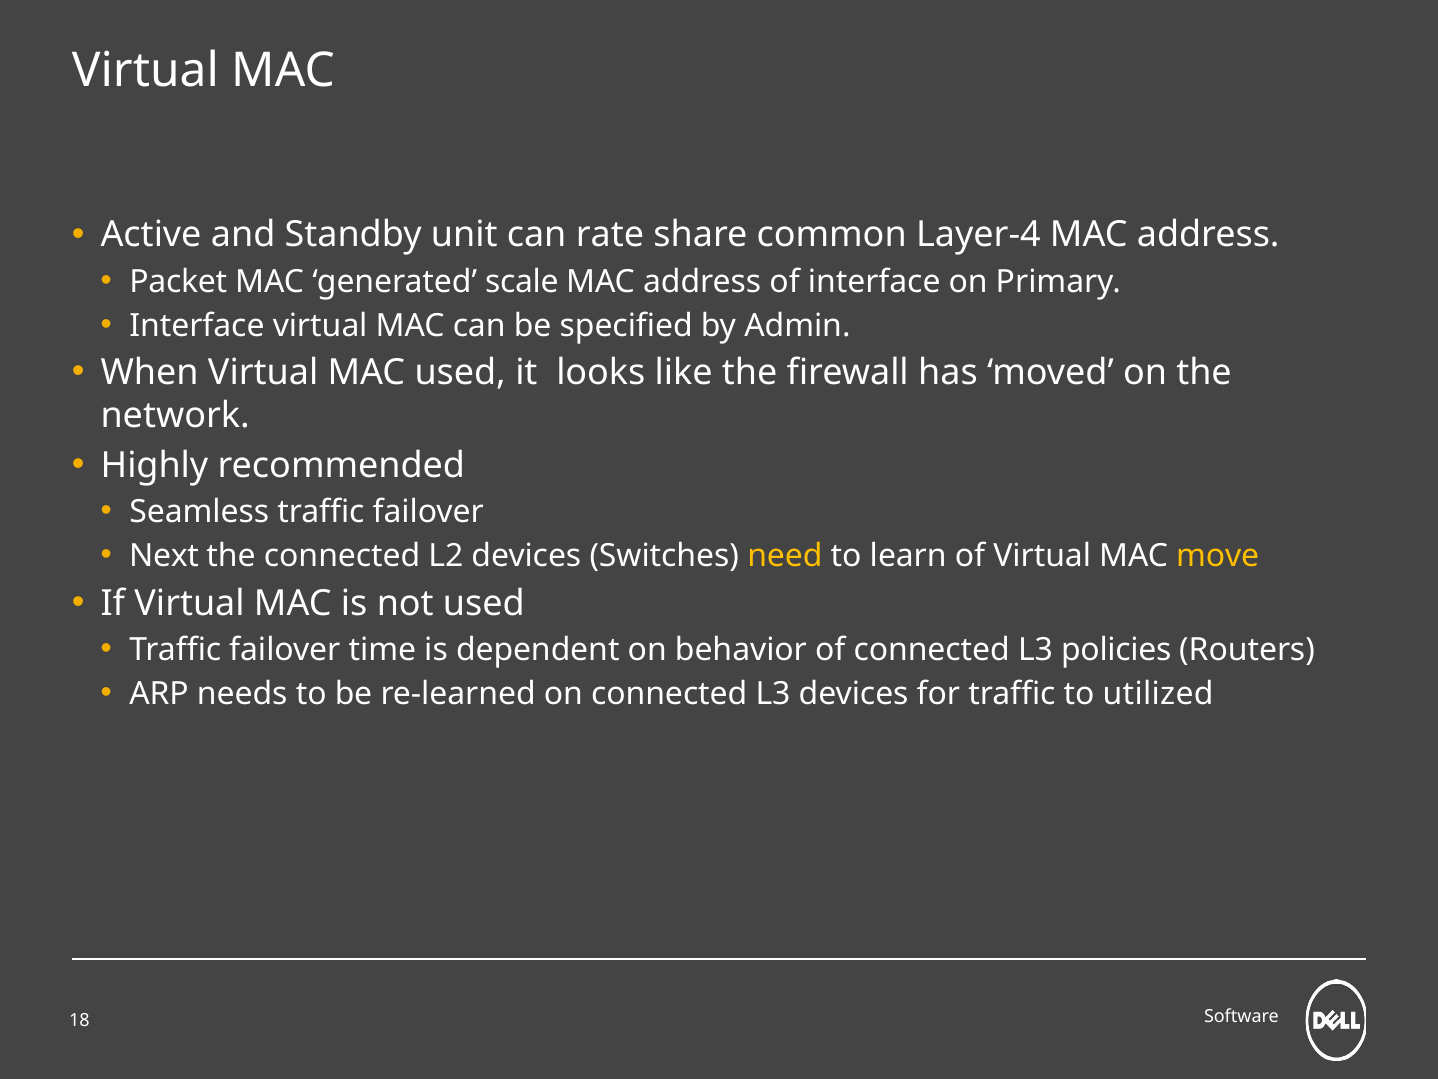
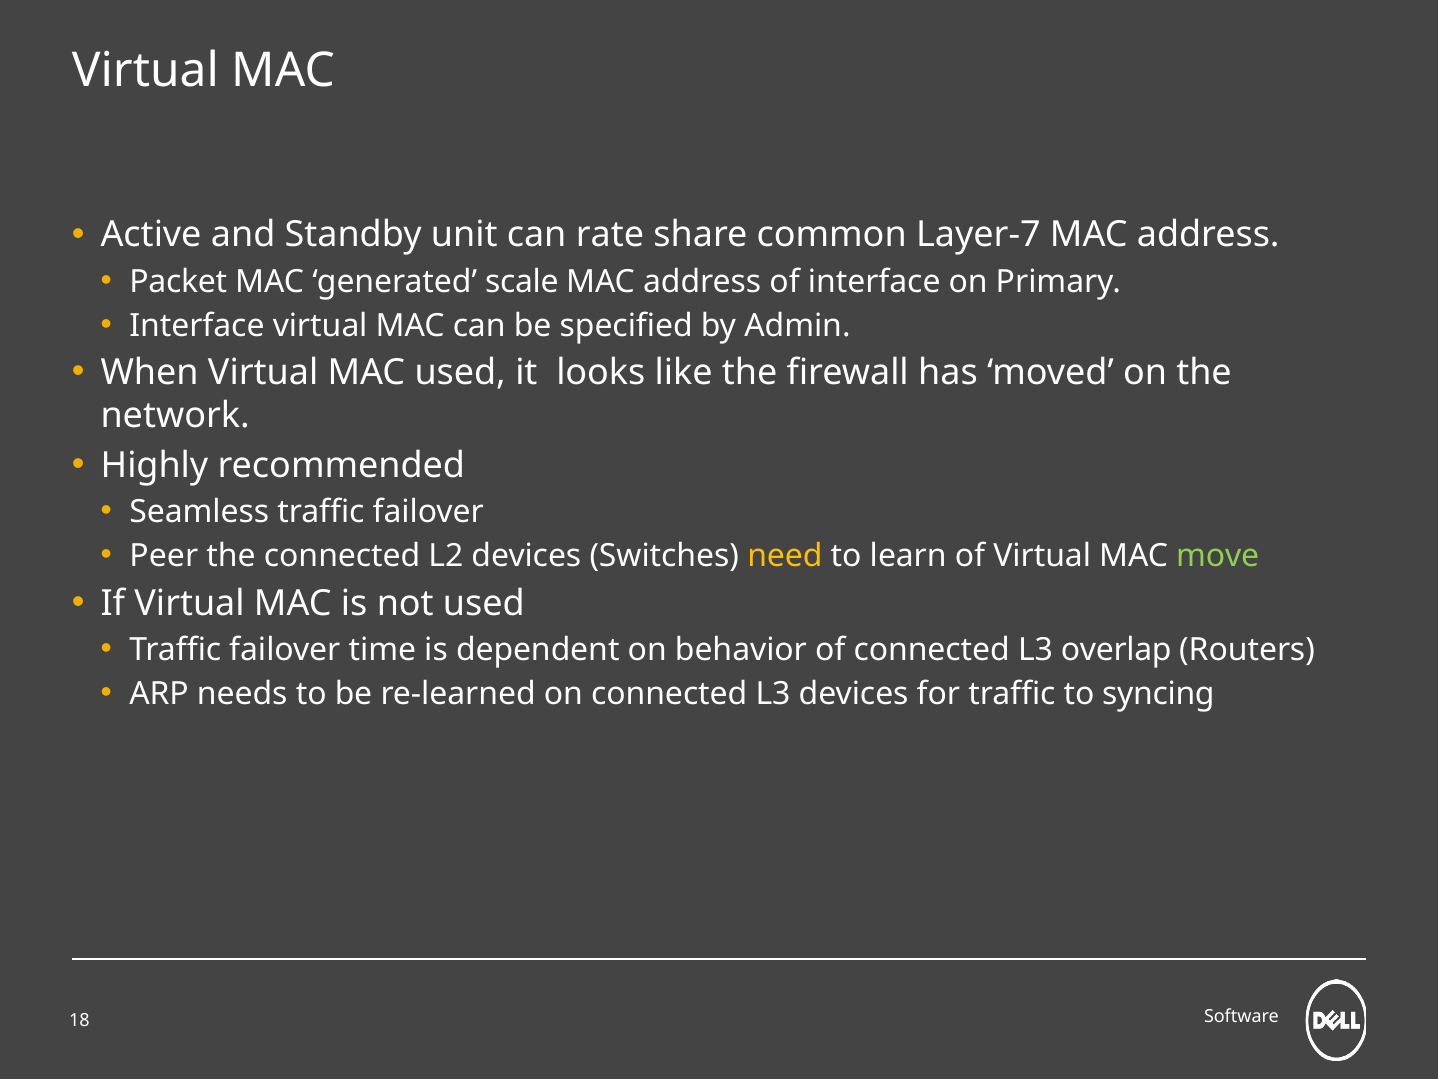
Layer-4: Layer-4 -> Layer-7 (978, 235)
Next: Next -> Peer (164, 556)
move colour: yellow -> light green (1218, 556)
policies: policies -> overlap (1116, 649)
utilized: utilized -> syncing (1158, 694)
